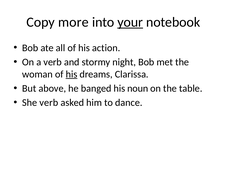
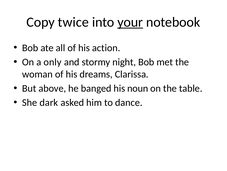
more: more -> twice (73, 22)
a verb: verb -> only (53, 62)
his underline: present -> none (71, 74)
She verb: verb -> dark (49, 102)
